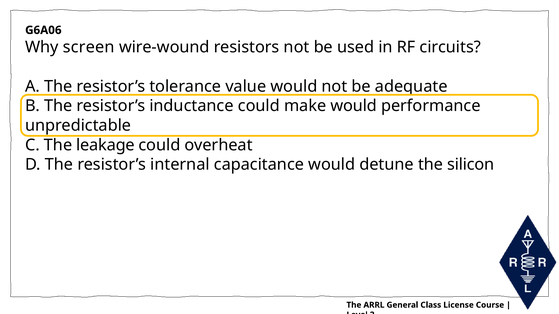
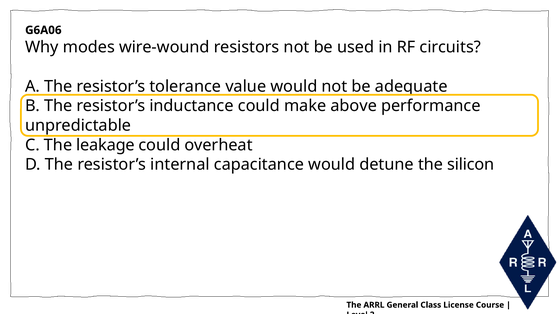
screen: screen -> modes (89, 47)
make would: would -> above (354, 106)
